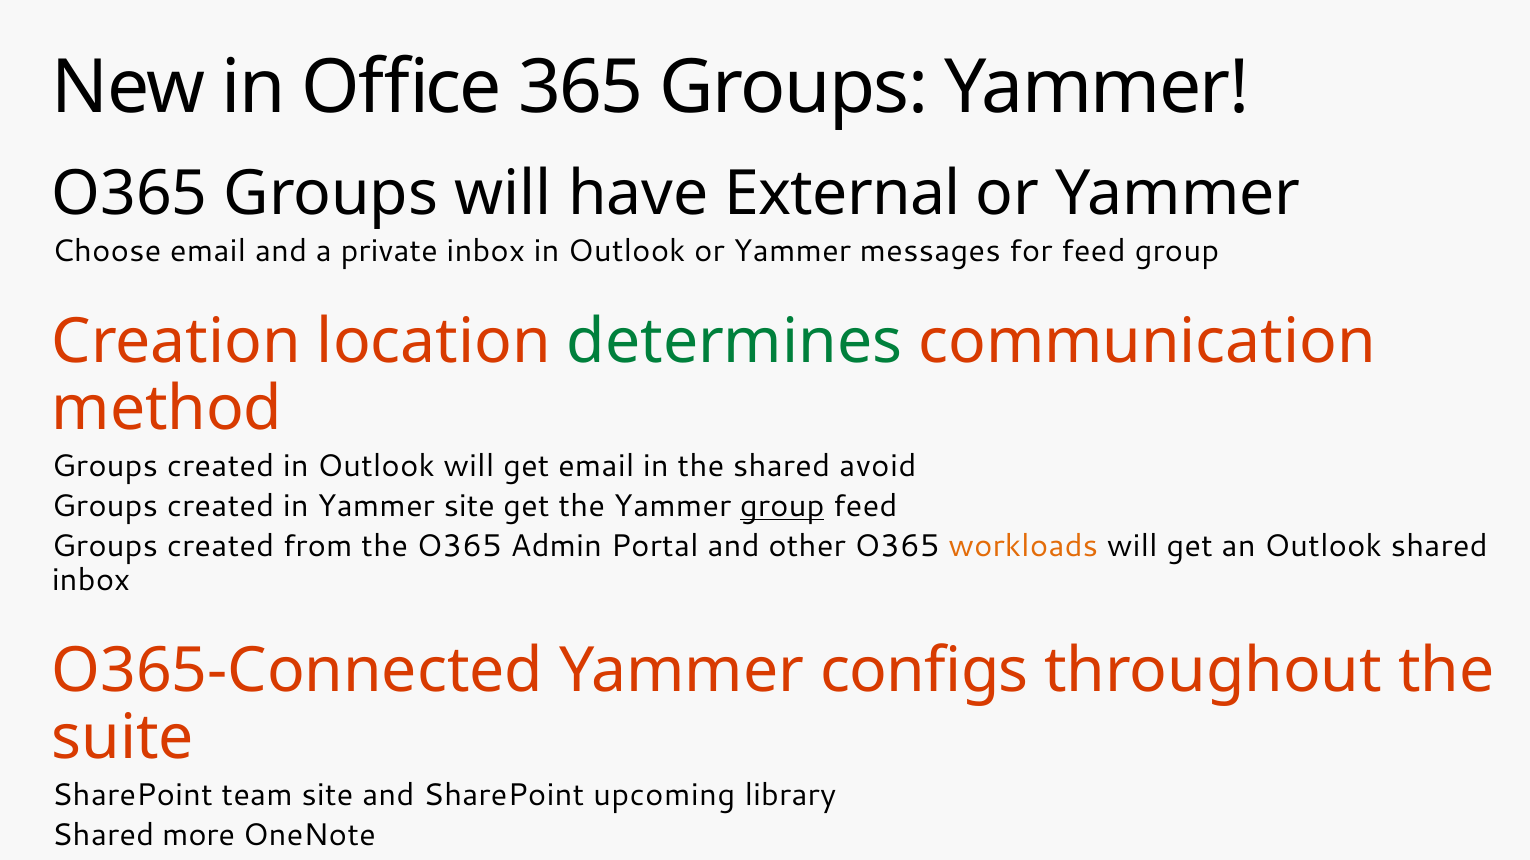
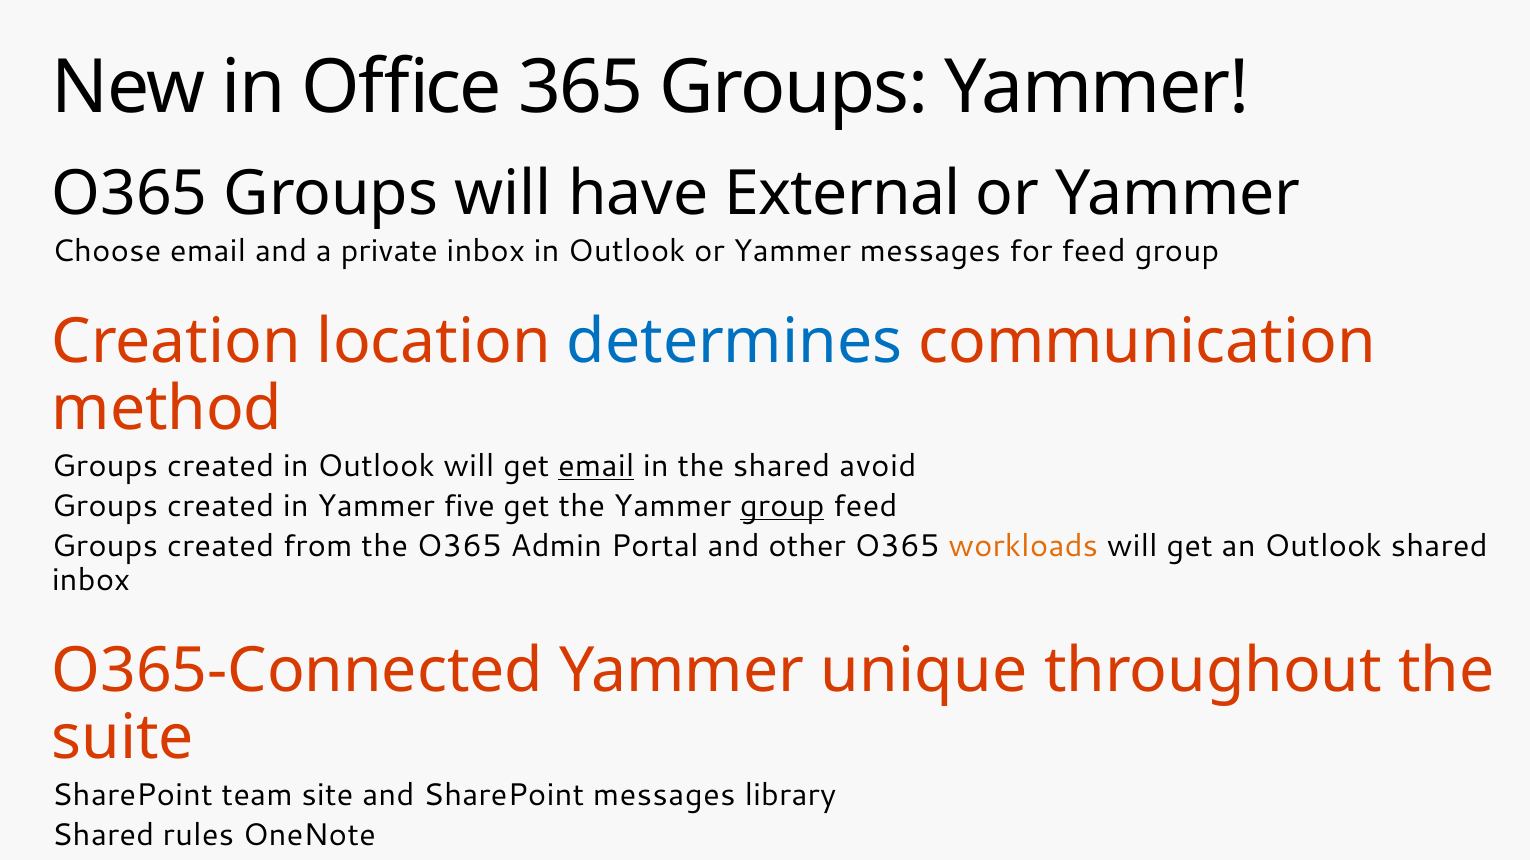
determines colour: green -> blue (735, 342)
email underline: none -> present (596, 466)
Yammer site: site -> five (469, 506)
configs: configs -> unique (924, 671)
SharePoint upcoming: upcoming -> messages (664, 796)
more: more -> rules (198, 836)
